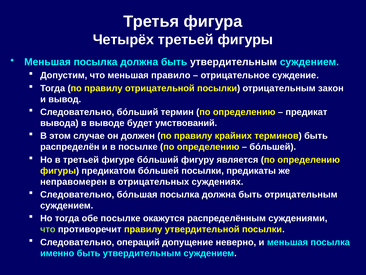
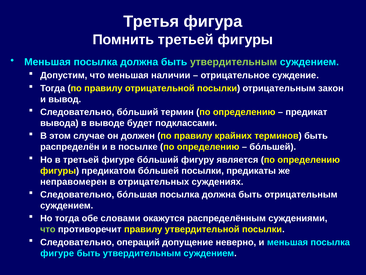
Четырёх: Четырёх -> Помнить (123, 40)
утвердительным colour: white -> light green (234, 62)
правило: правило -> наличии (171, 75)
умствований: умствований -> подклассами (186, 123)
обе посылке: посылке -> словами (121, 218)
именно: именно -> фигуре (57, 253)
